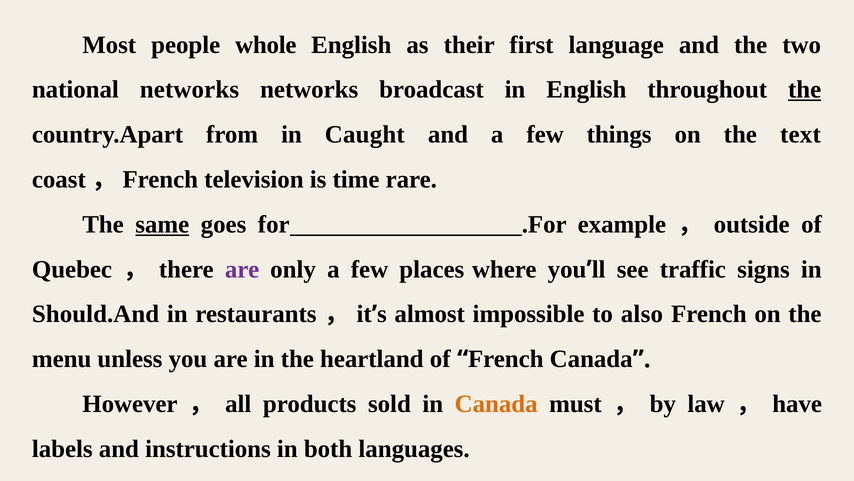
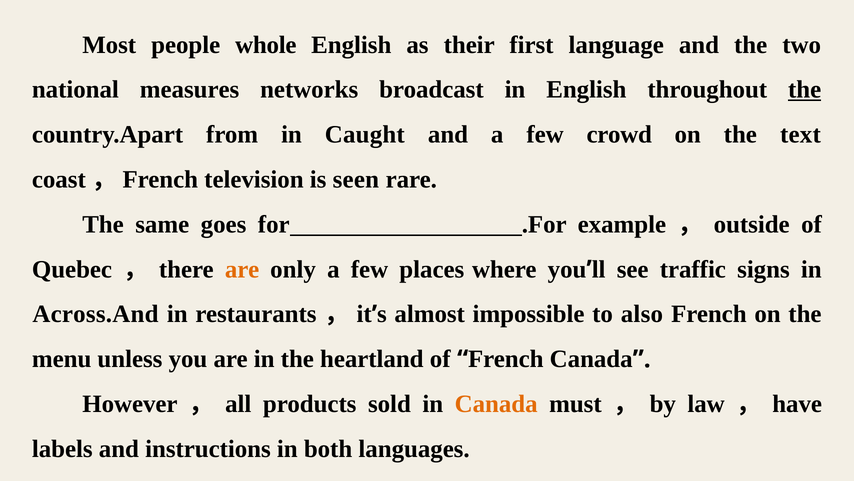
national networks: networks -> measures (190, 90)
things: things -> crowd (619, 134)
time: time -> seen (356, 179)
same underline: present -> none (162, 224)
are colour: purple -> orange (242, 269)
Should.And: Should.And -> Across.And (95, 314)
